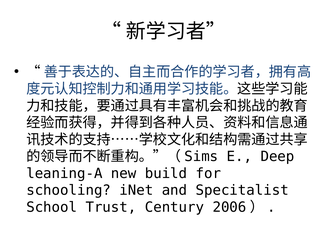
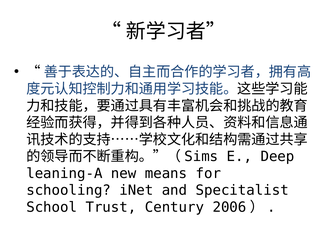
build: build -> means (166, 174)
